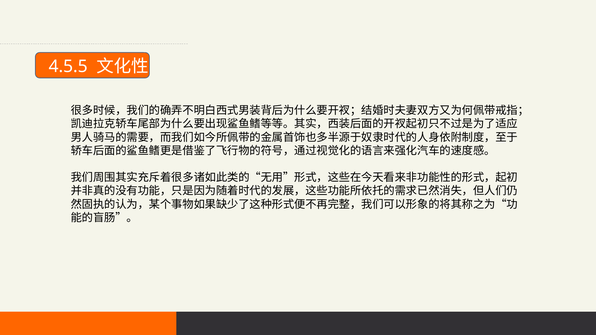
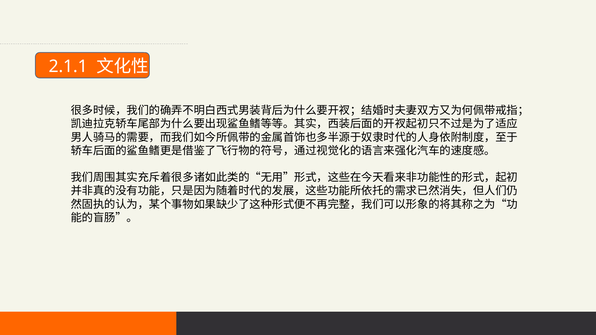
4.5.5: 4.5.5 -> 2.1.1 (68, 66)
